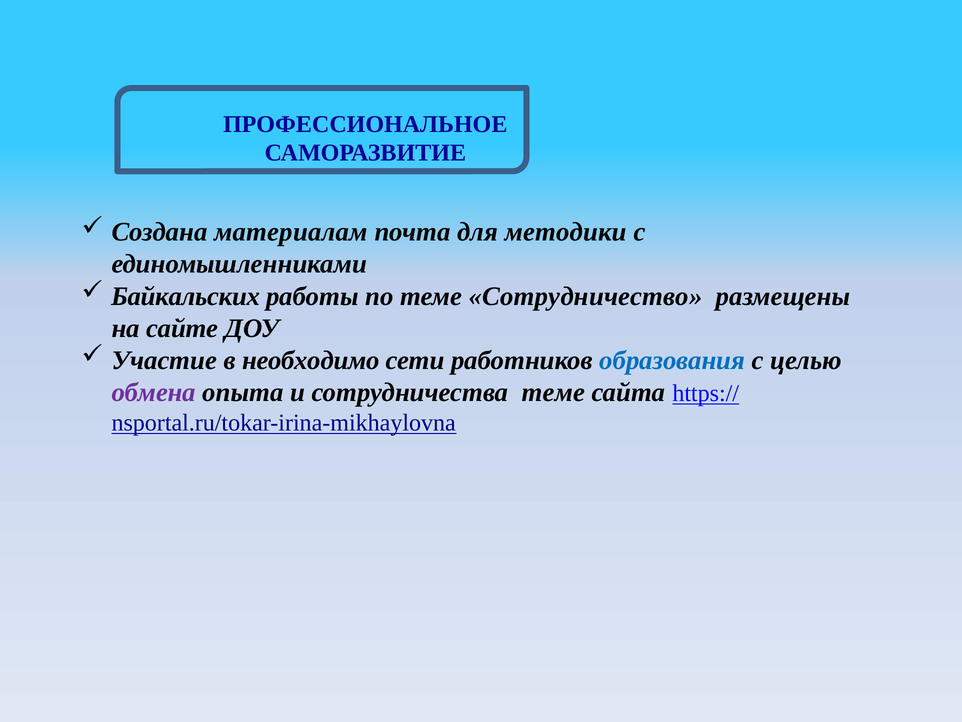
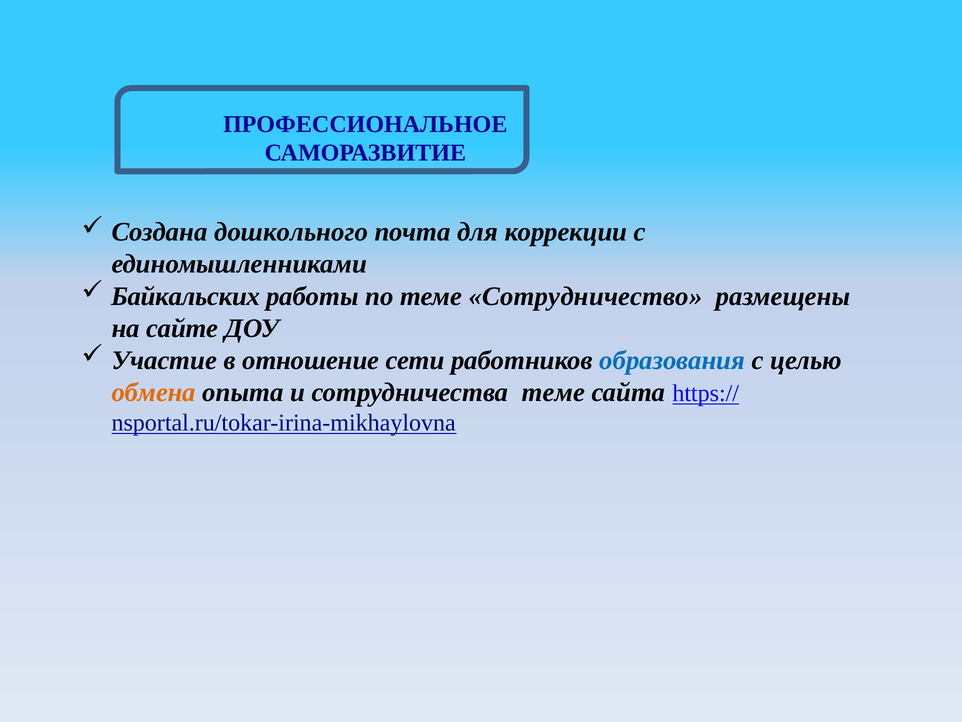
материалам: материалам -> дошкольного (291, 232)
методики: методики -> коррекции (566, 232)
необходимо: необходимо -> отношение (311, 360)
обмена colour: purple -> orange (154, 392)
